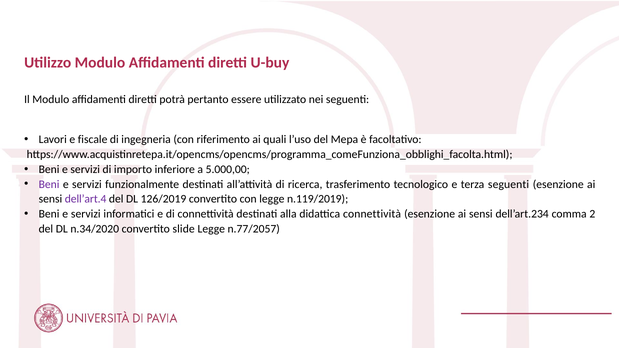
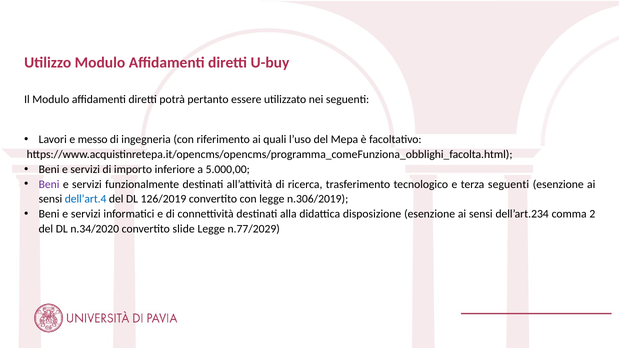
fiscale: fiscale -> messo (93, 140)
dell’art.4 colour: purple -> blue (86, 199)
n.119/2019: n.119/2019 -> n.306/2019 (318, 199)
didattica connettività: connettività -> disposizione (372, 214)
n.77/2057: n.77/2057 -> n.77/2029 (254, 229)
